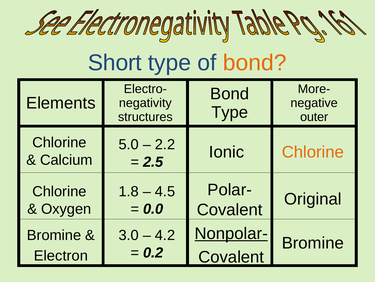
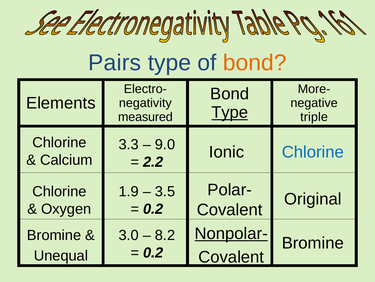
Short: Short -> Pairs (115, 63)
Type underline: none -> present (230, 112)
structures: structures -> measured (145, 117)
outer: outer -> triple (314, 117)
5.0: 5.0 -> 3.3 (129, 144)
2.2: 2.2 -> 9.0 (165, 144)
Chlorine colour: orange -> blue (313, 152)
2.5: 2.5 -> 2.2 (153, 162)
1.8: 1.8 -> 1.9 (129, 191)
4.5: 4.5 -> 3.5 (165, 191)
0.0: 0.0 -> 0.2 (153, 208)
4.2: 4.2 -> 8.2 (165, 235)
Electron: Electron -> Unequal (61, 255)
